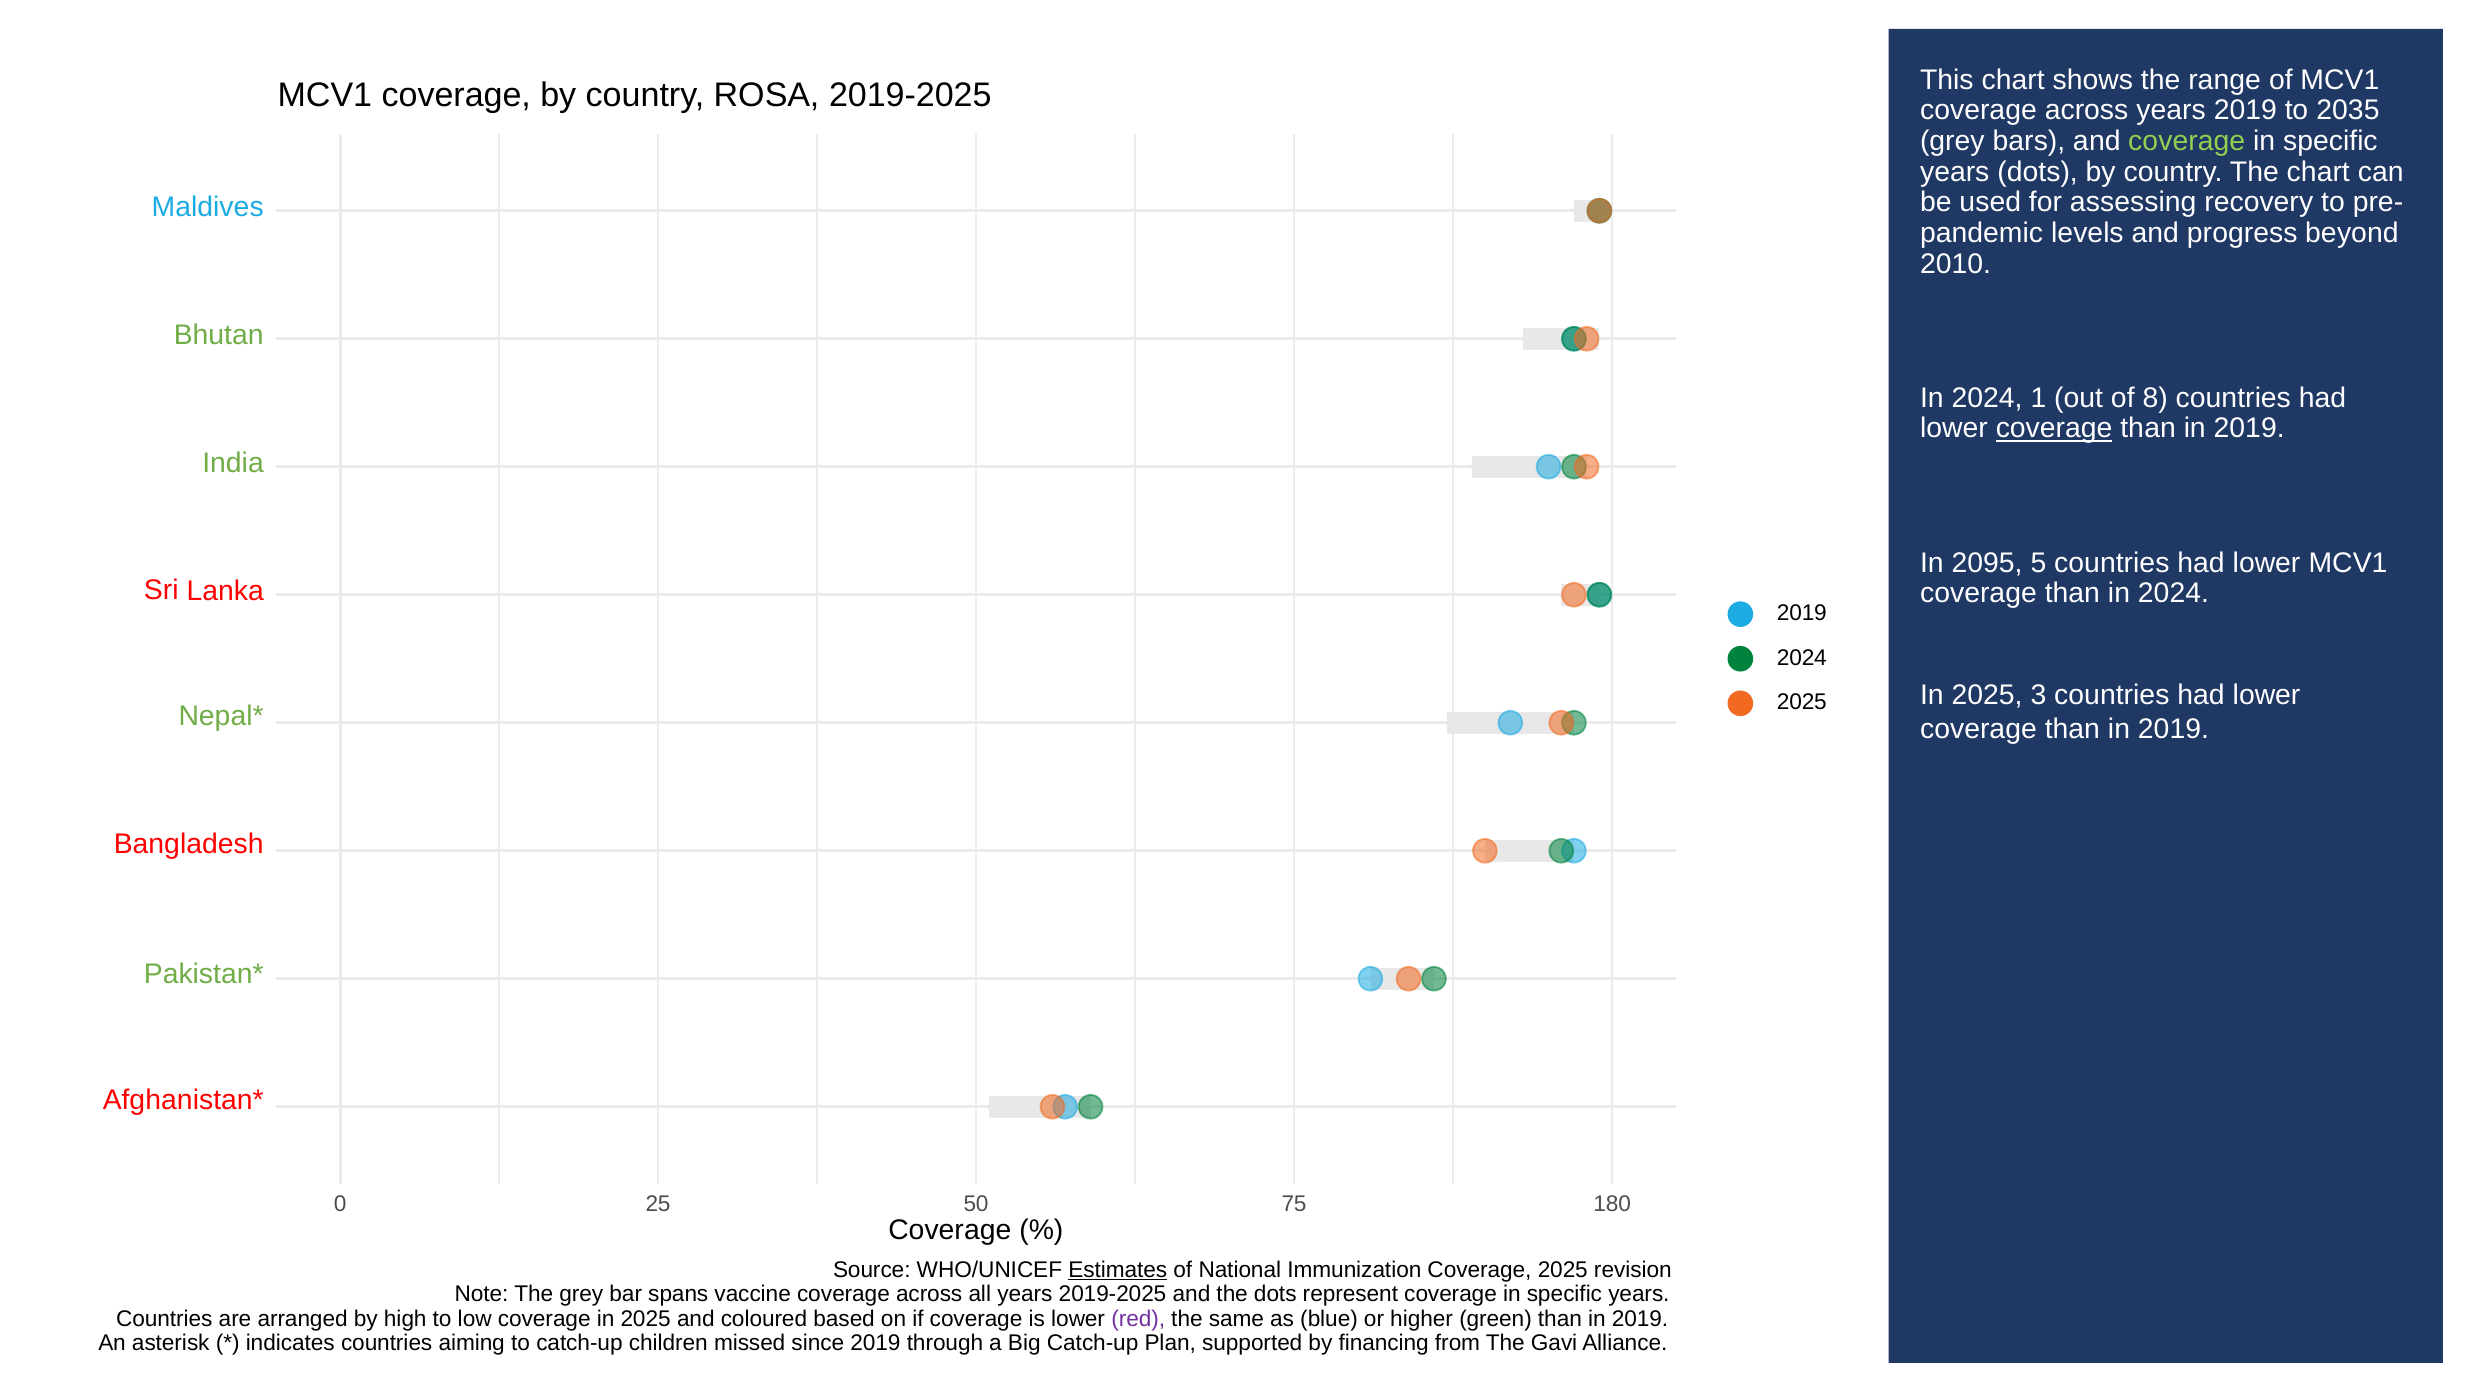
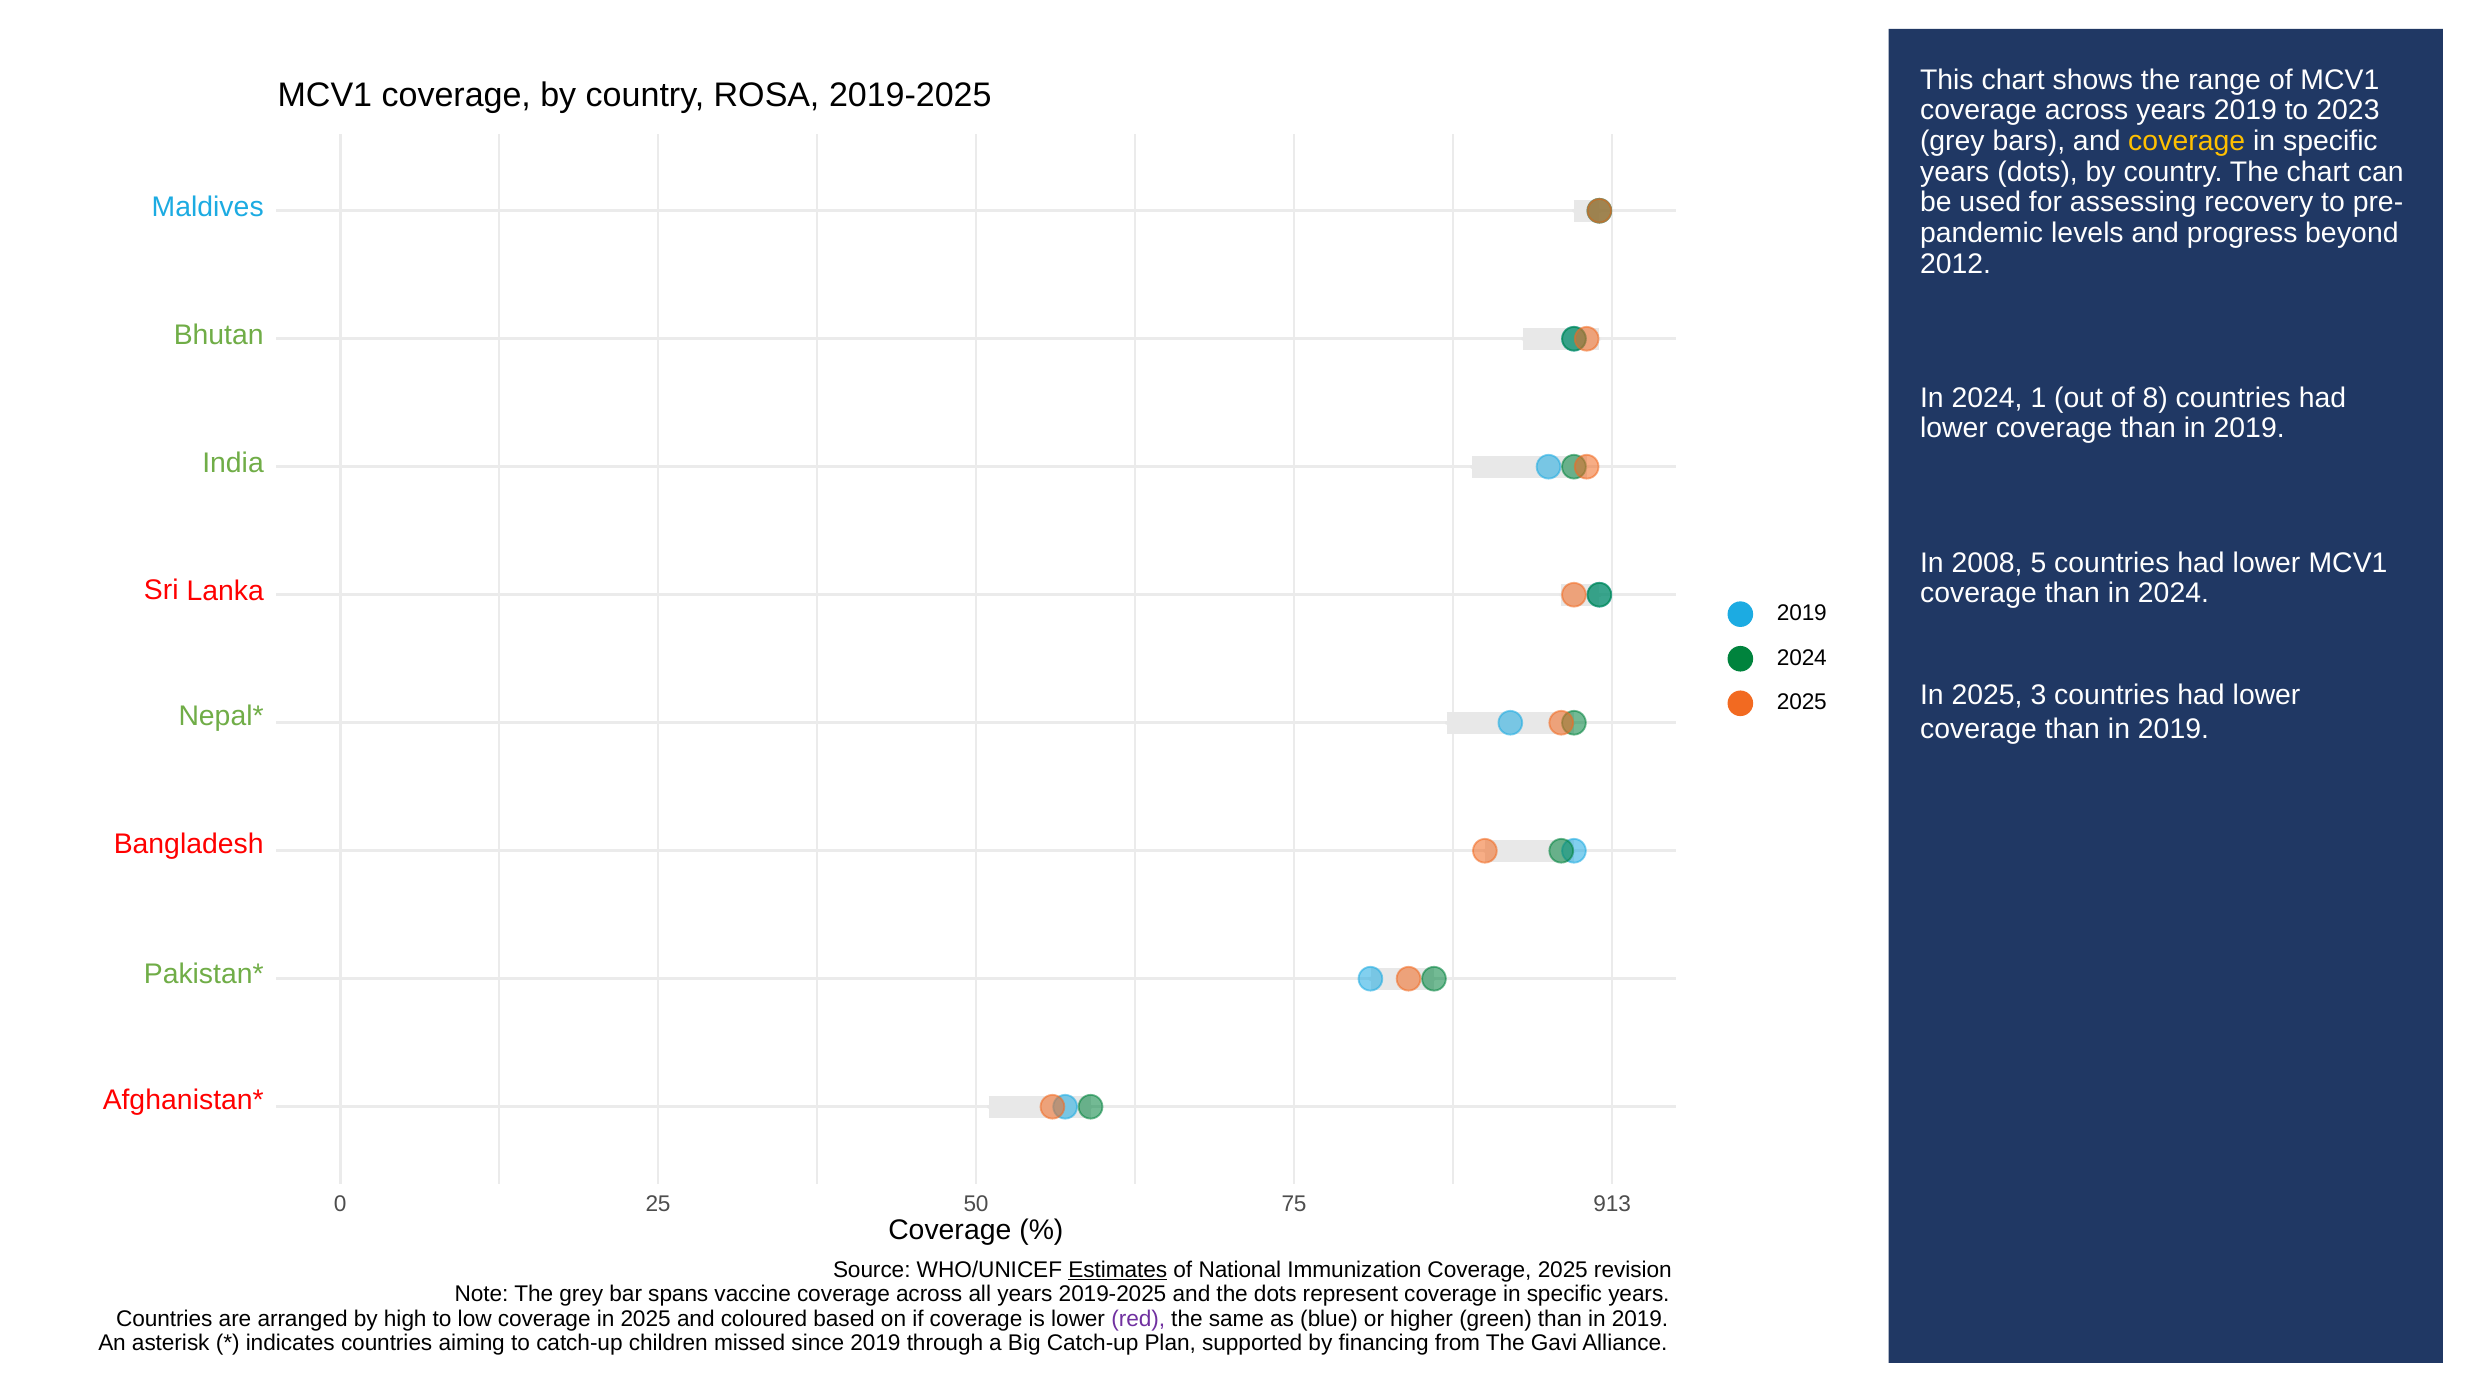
2035: 2035 -> 2023 (2348, 111)
coverage colour: light green -> yellow (2187, 141)
2010: 2010 -> 2012 (1956, 264)
coverage underline: present -> none (2054, 429)
2095: 2095 -> 2008 (1987, 563)
180: 180 -> 913 (1612, 1203)
